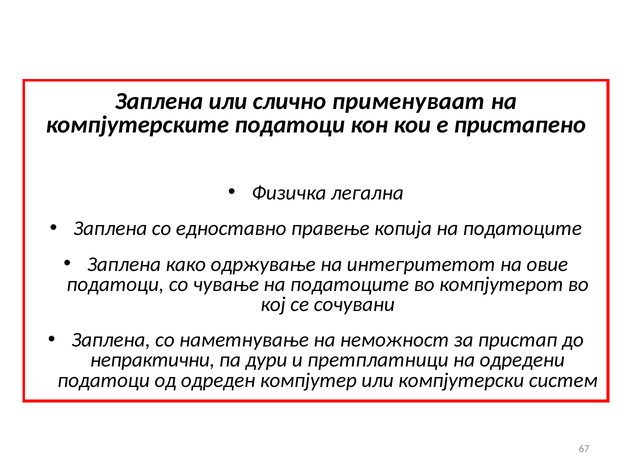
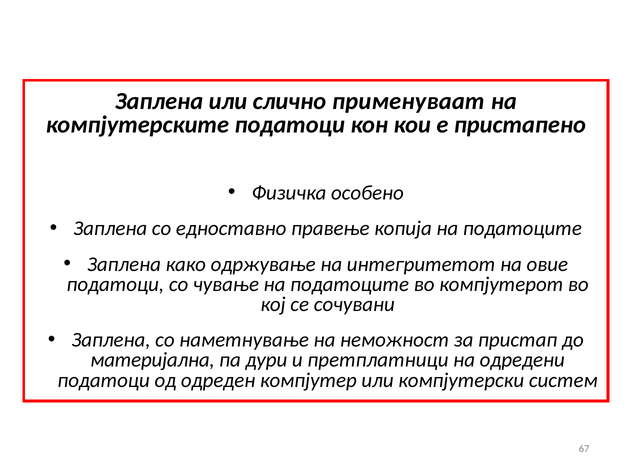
легална: легална -> особено (367, 193)
непрактични: непрактични -> материјална (152, 360)
